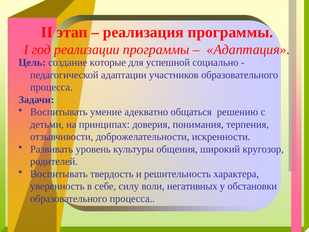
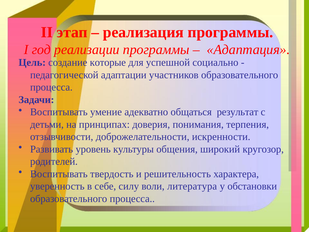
решению: решению -> результат (238, 112)
негативных: негативных -> литература (192, 186)
